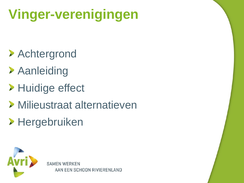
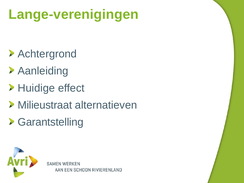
Vinger-verenigingen: Vinger-verenigingen -> Lange-verenigingen (74, 14)
Hergebruiken: Hergebruiken -> Garantstelling (51, 122)
